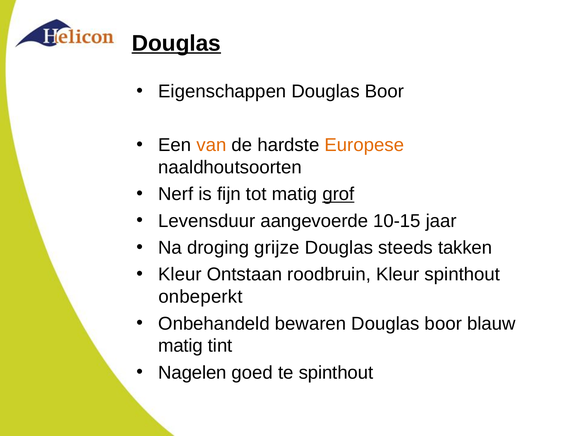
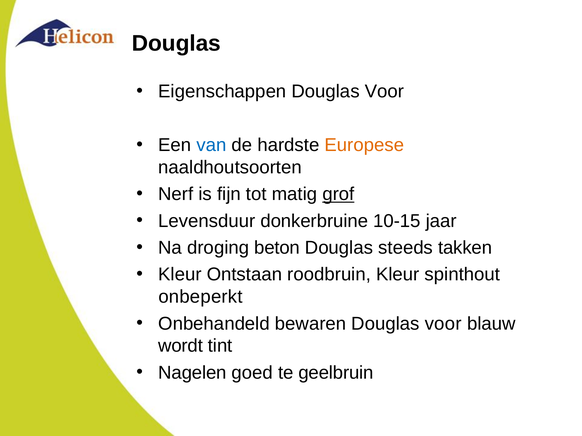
Douglas underline: present -> none (176, 43)
Eigenschappen Douglas Boor: Boor -> Voor (384, 92)
van colour: orange -> blue (211, 145)
aangevoerde: aangevoerde -> donkerbruine (314, 221)
grijze: grijze -> beton (277, 248)
boor: boor -> voor (443, 324)
matig: matig -> wordt (181, 346)
te spinthout: spinthout -> geelbruin (336, 373)
